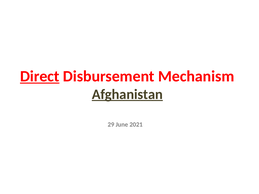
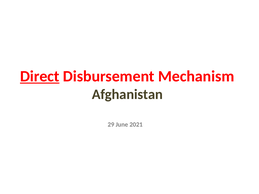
Afghanistan underline: present -> none (127, 94)
